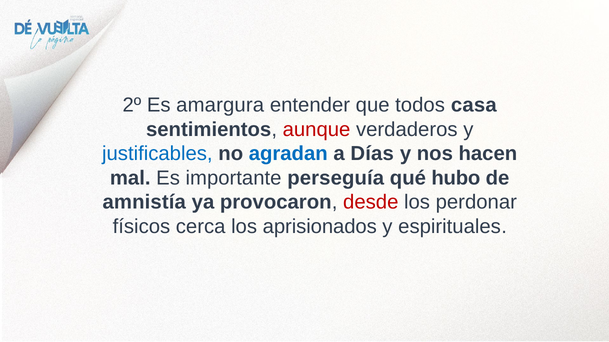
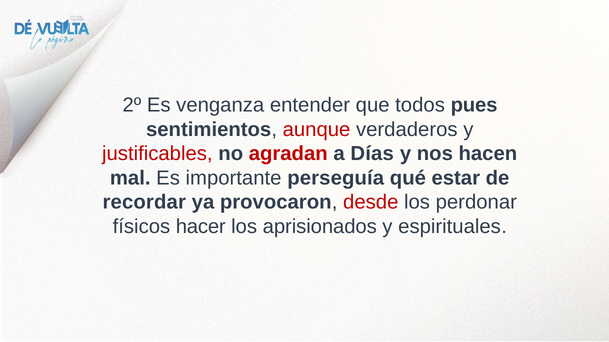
amargura: amargura -> venganza (220, 105)
casa: casa -> pues (474, 105)
justificables colour: blue -> red (157, 154)
agradan colour: blue -> red (288, 154)
hubo: hubo -> estar (456, 178)
amnistía: amnistía -> recordar (144, 203)
cerca: cerca -> hacer (201, 227)
